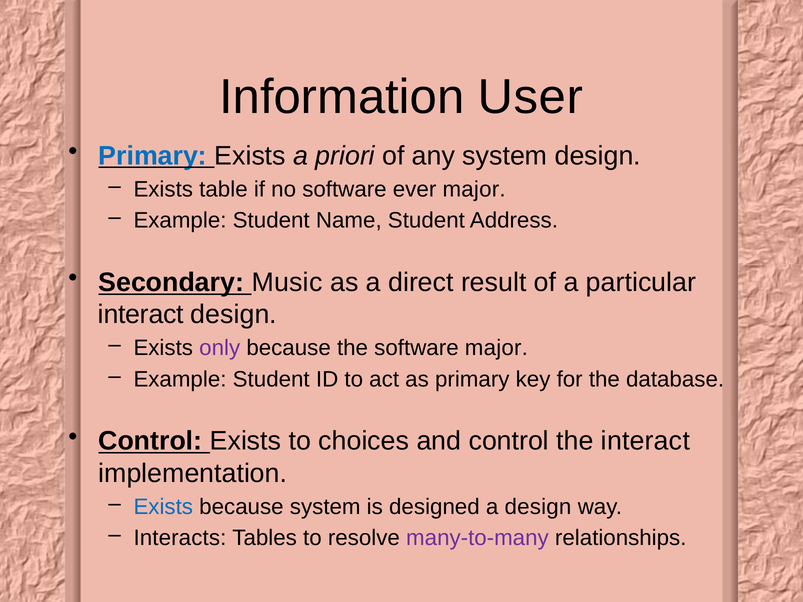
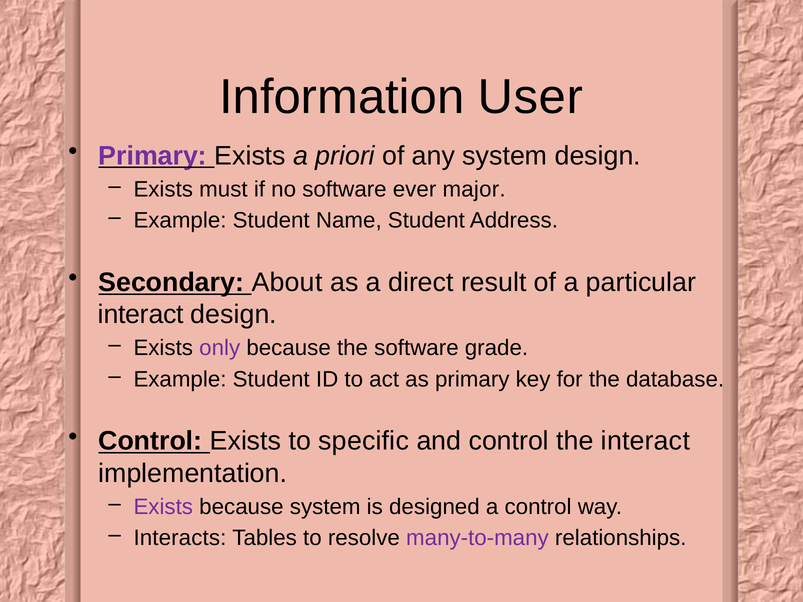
Primary colour: blue -> purple (153, 156)
table: table -> must (223, 189)
Music: Music -> About (287, 282)
software major: major -> grade (496, 348)
choices: choices -> specific (364, 441)
Exists colour: blue -> purple (163, 507)
a design: design -> control (538, 507)
